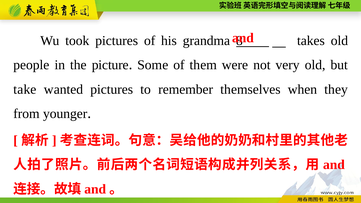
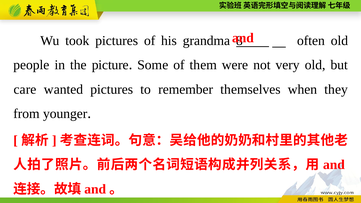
takes: takes -> often (311, 41)
take: take -> care (25, 89)
